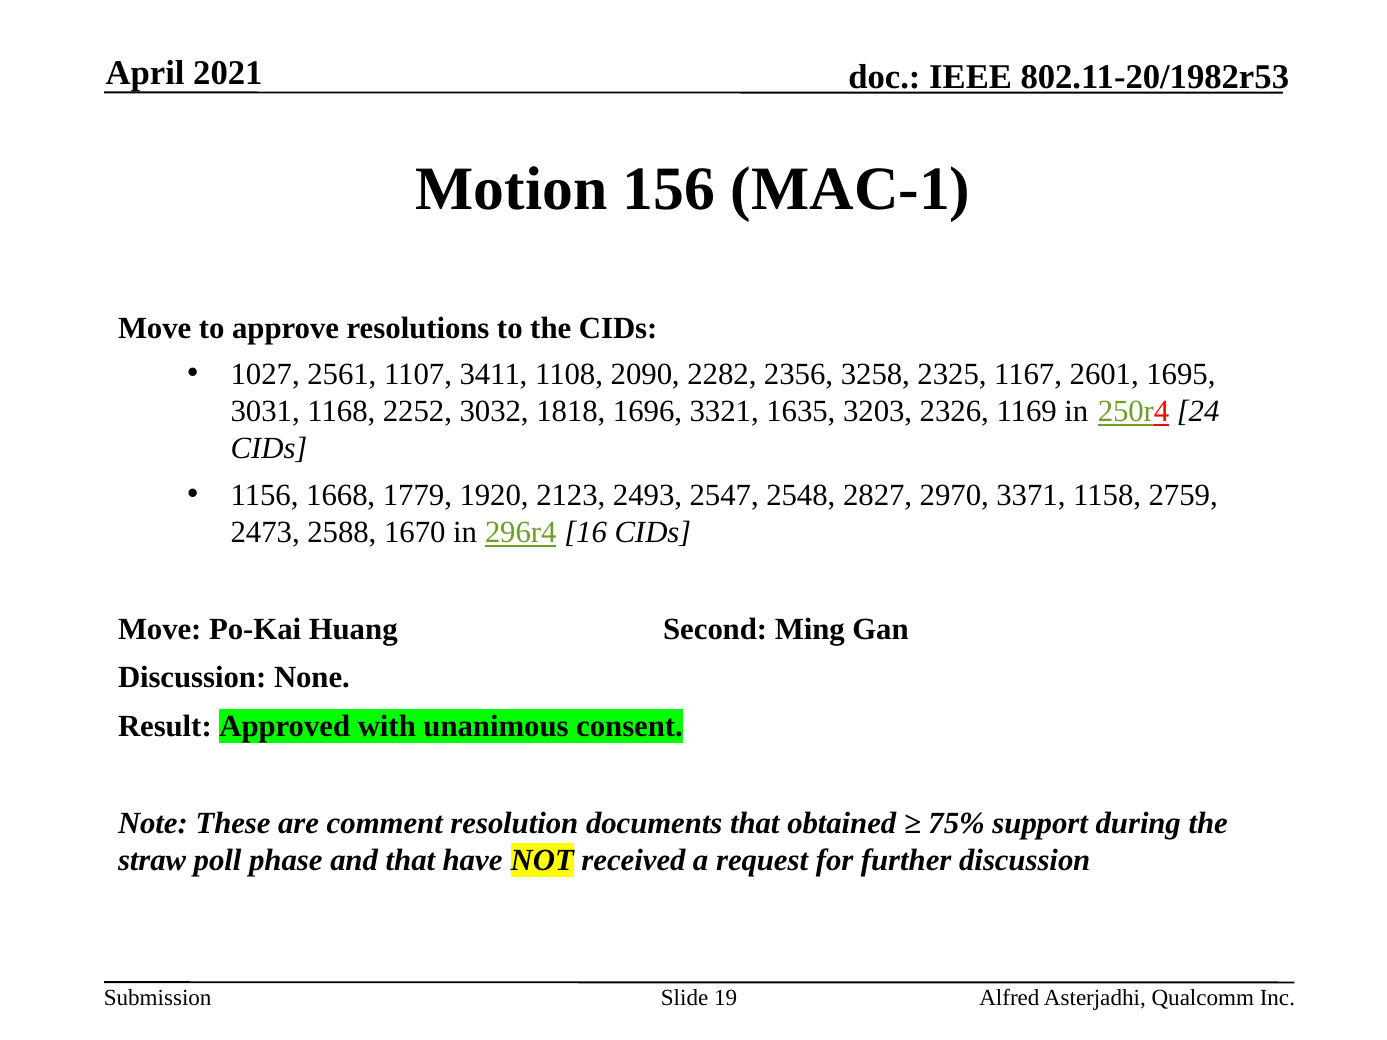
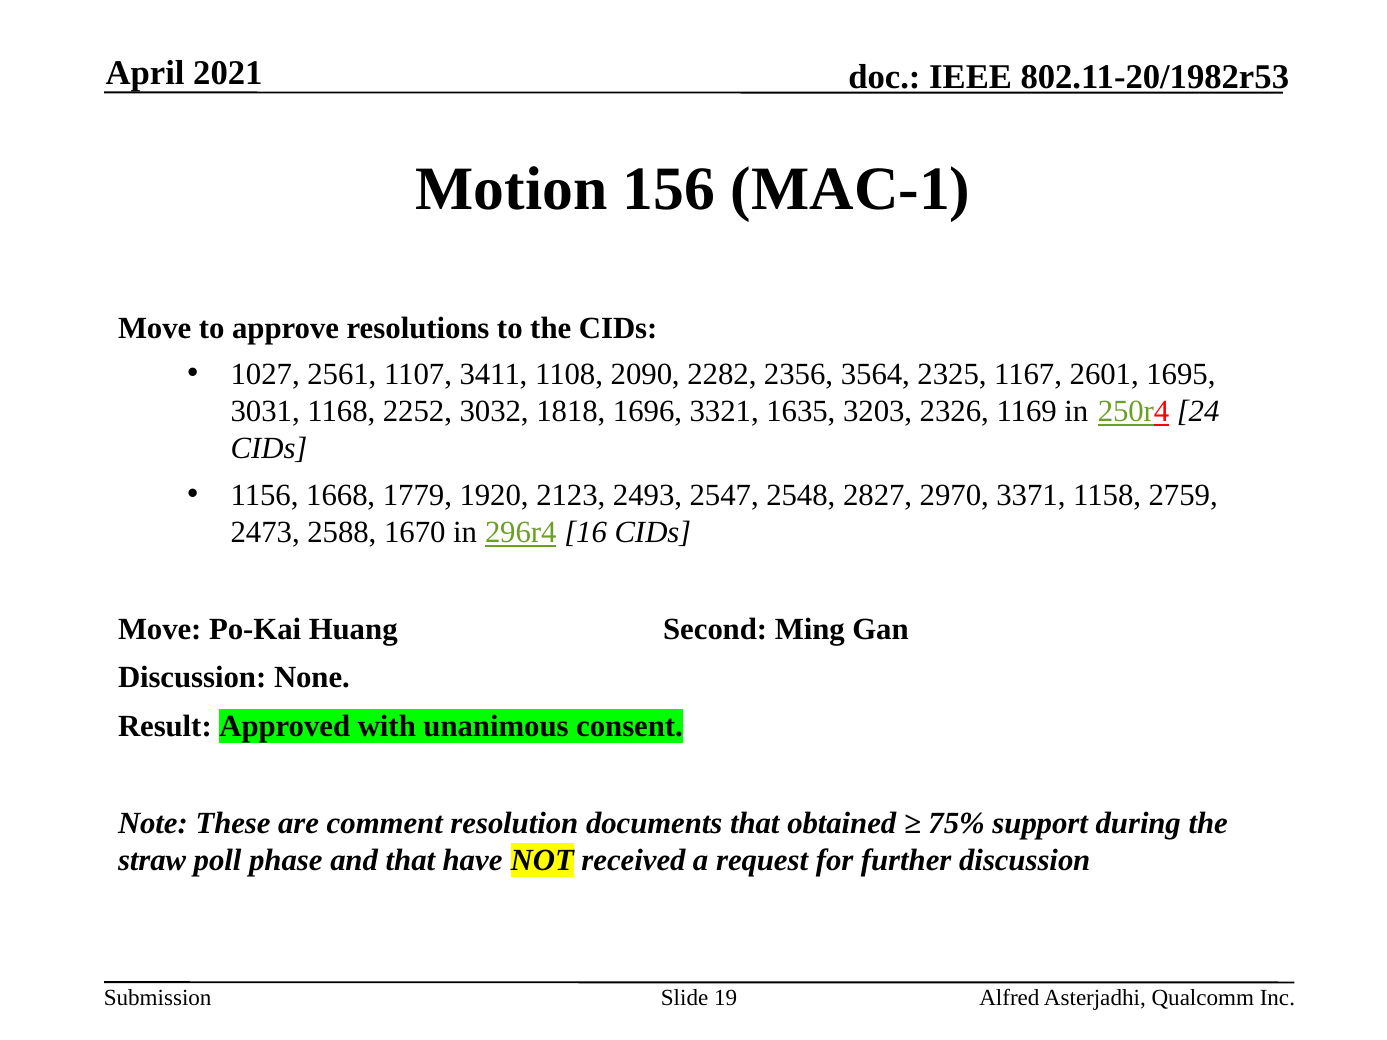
3258: 3258 -> 3564 (875, 375)
